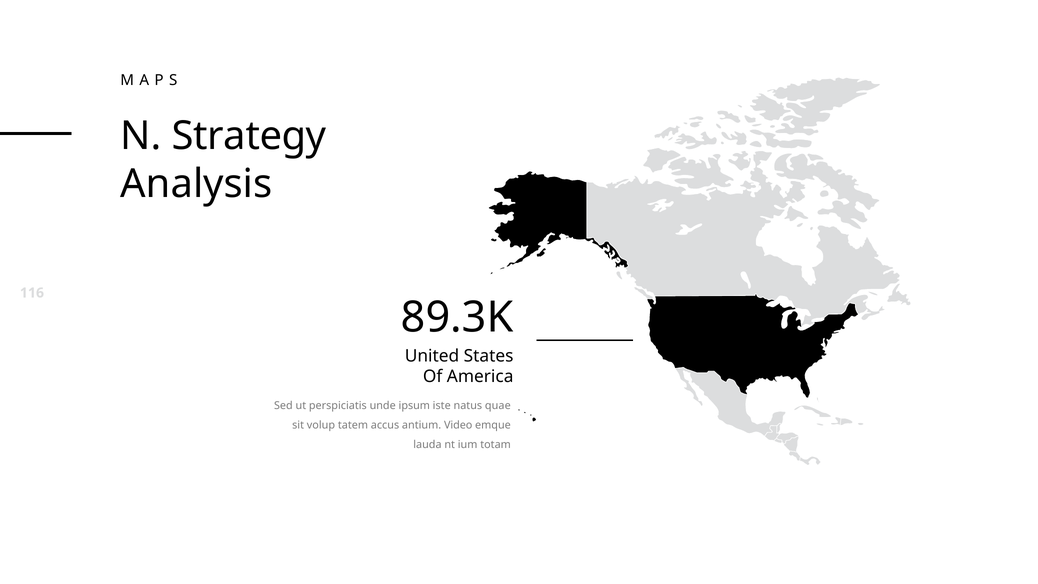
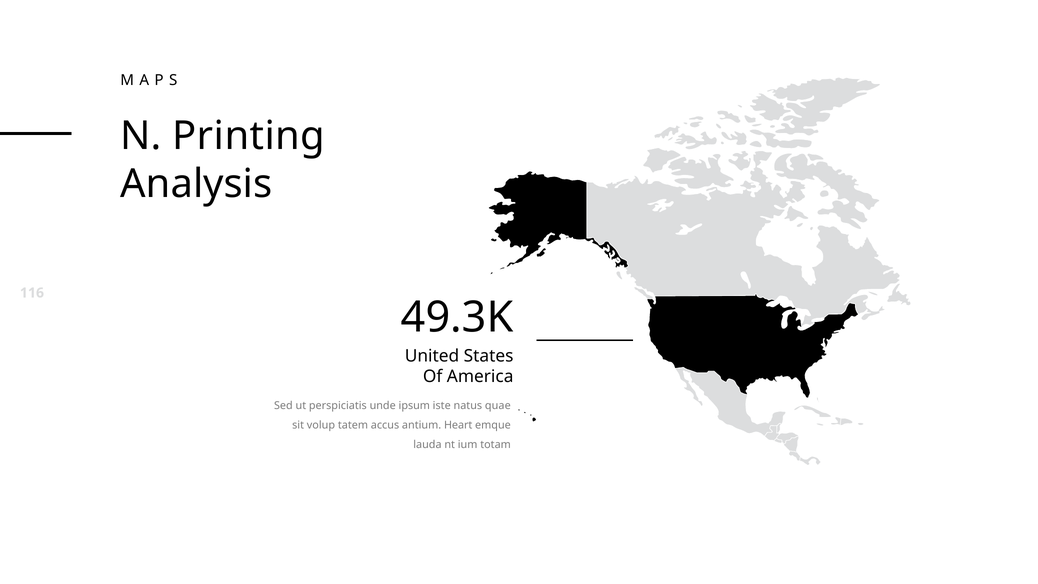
Strategy: Strategy -> Printing (249, 136)
89.3K: 89.3K -> 49.3K (457, 318)
Video: Video -> Heart (458, 425)
